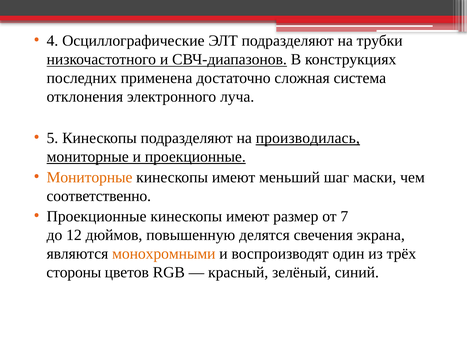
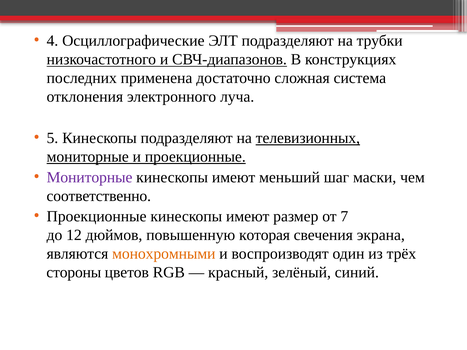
производилась: производилась -> телевизионных (308, 138)
Мониторные colour: orange -> purple (90, 177)
делятся: делятся -> которая (265, 235)
